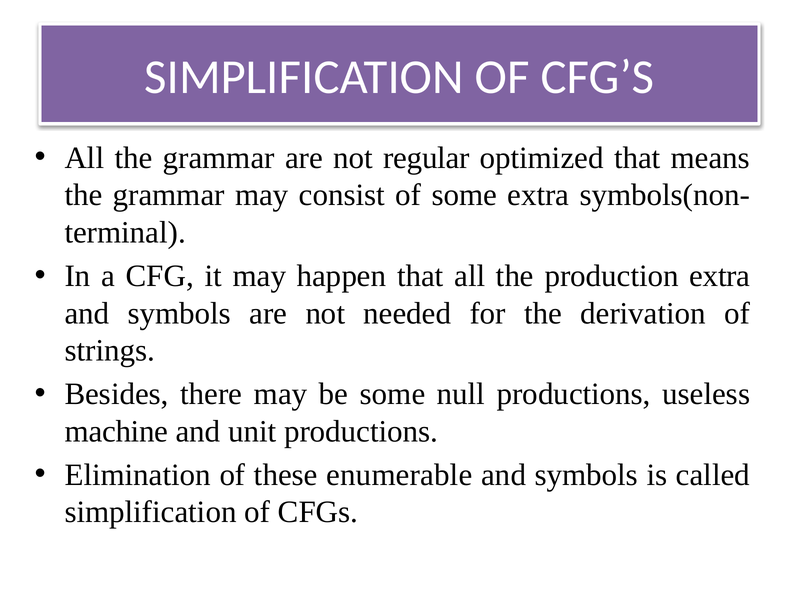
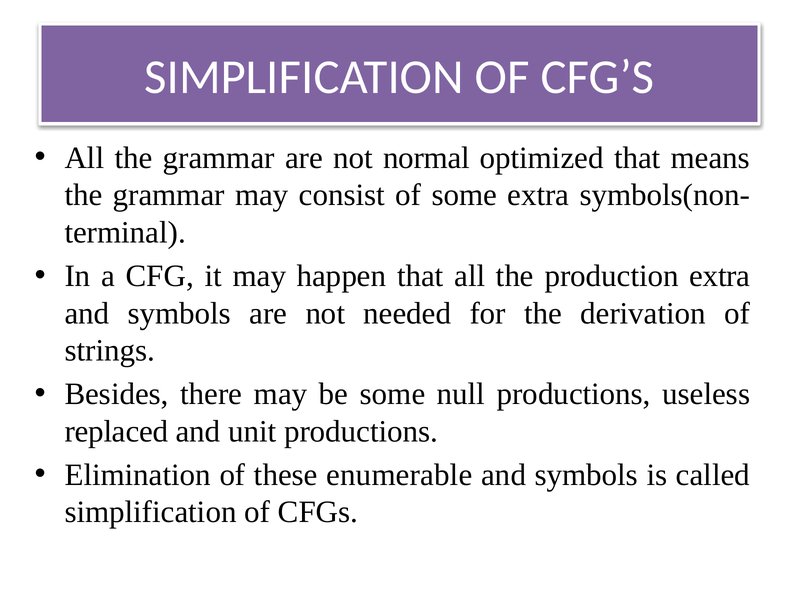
regular: regular -> normal (426, 158)
machine: machine -> replaced (116, 432)
